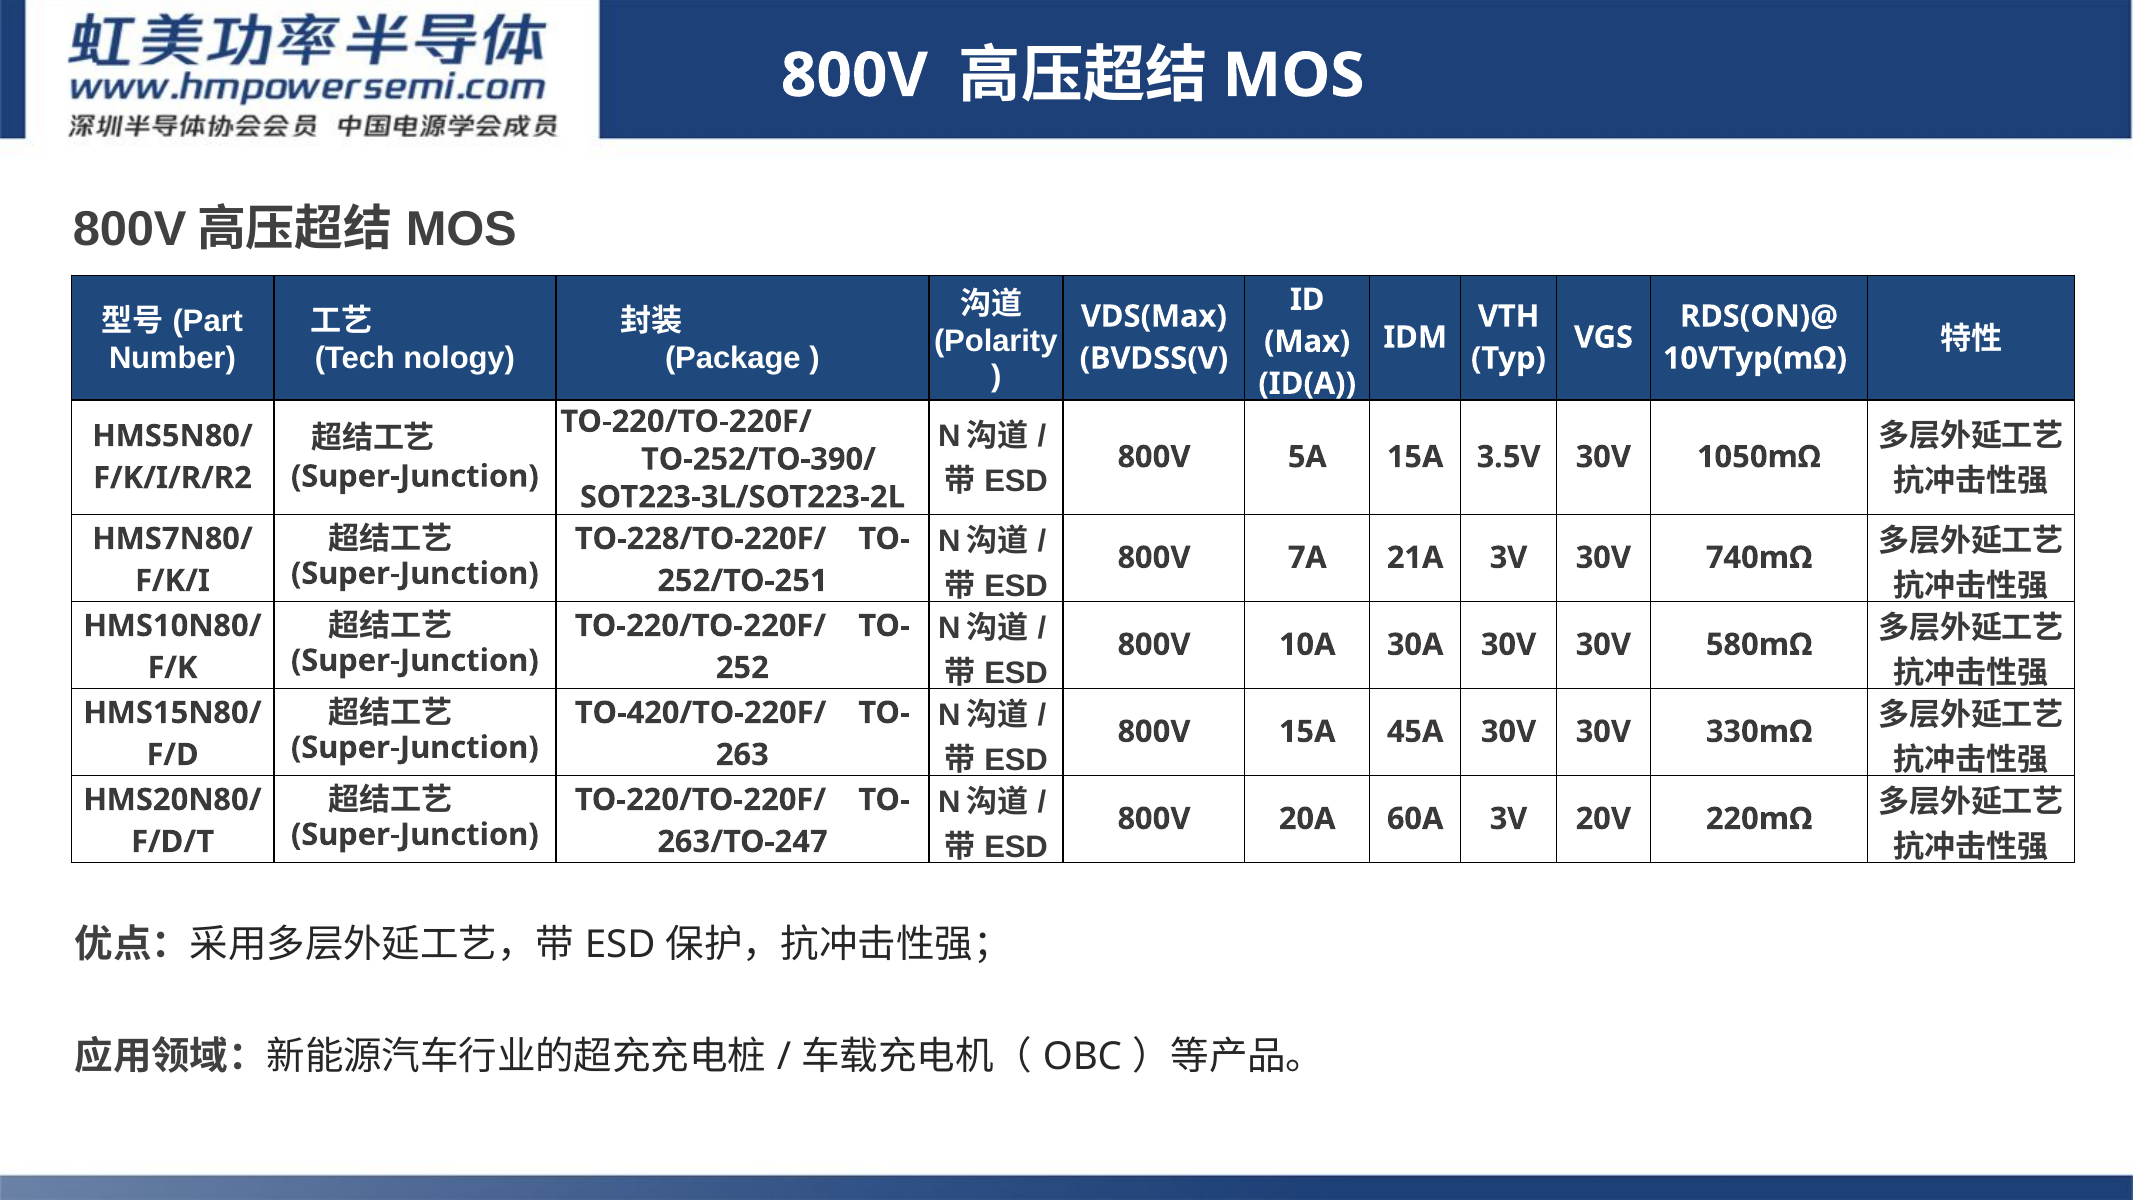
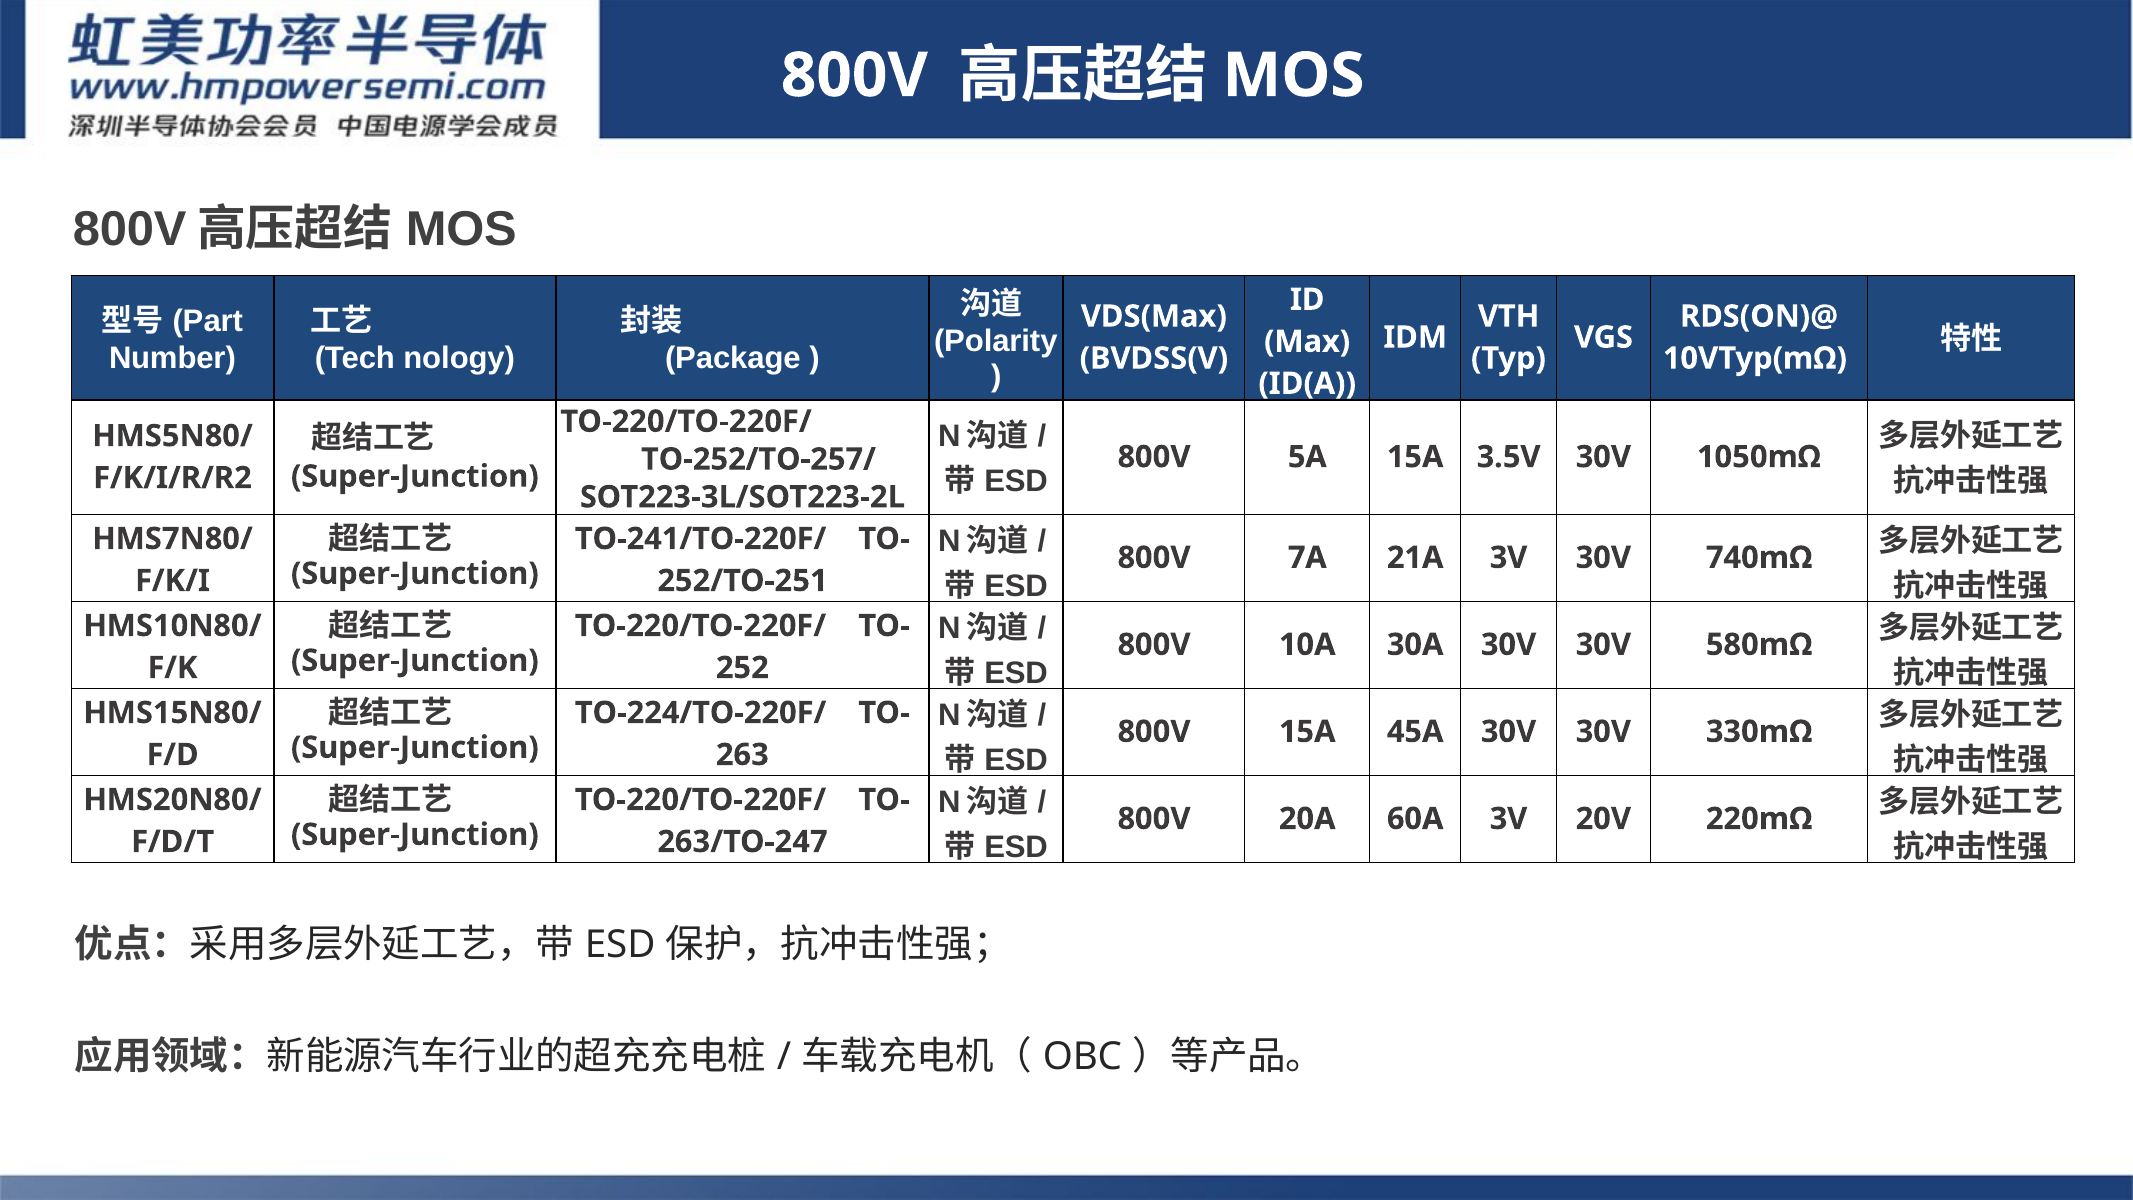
TO-252/TO-390/: TO-252/TO-390/ -> TO-252/TO-257/ (758, 459)
TO-228/TO-220F/: TO-228/TO-220F/ -> TO-241/TO-220F/ (701, 539)
TO-420/TO-220F/: TO-420/TO-220F/ -> TO-224/TO-220F/ (701, 713)
